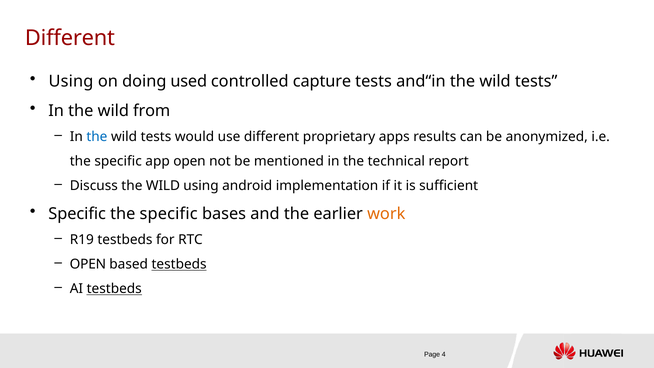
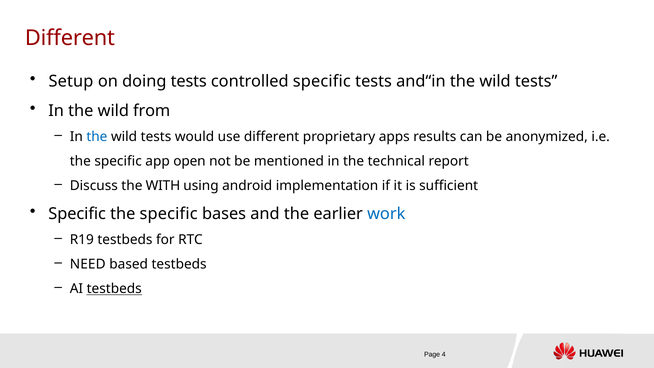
Using: Using -> Setup (71, 81)
doing used: used -> tests (189, 81)
controlled capture: capture -> specific (322, 81)
Discuss the WILD: WILD -> WITH (163, 186)
work colour: orange -> blue (386, 214)
OPEN: OPEN -> NEED (88, 264)
testbeds underline: present -> none (179, 264)
